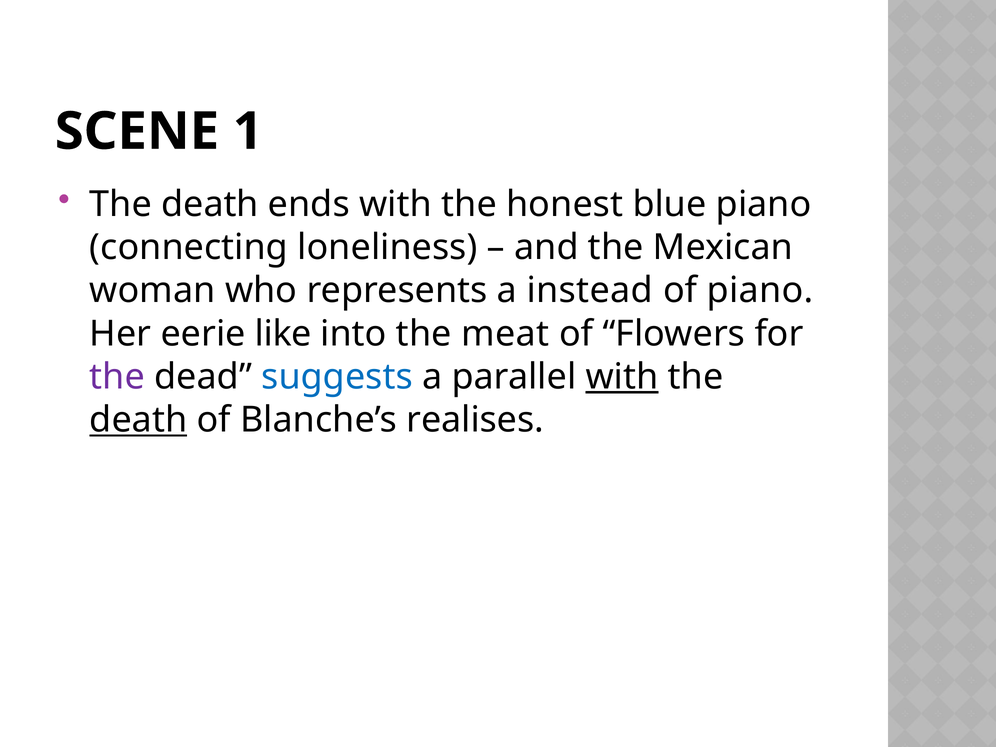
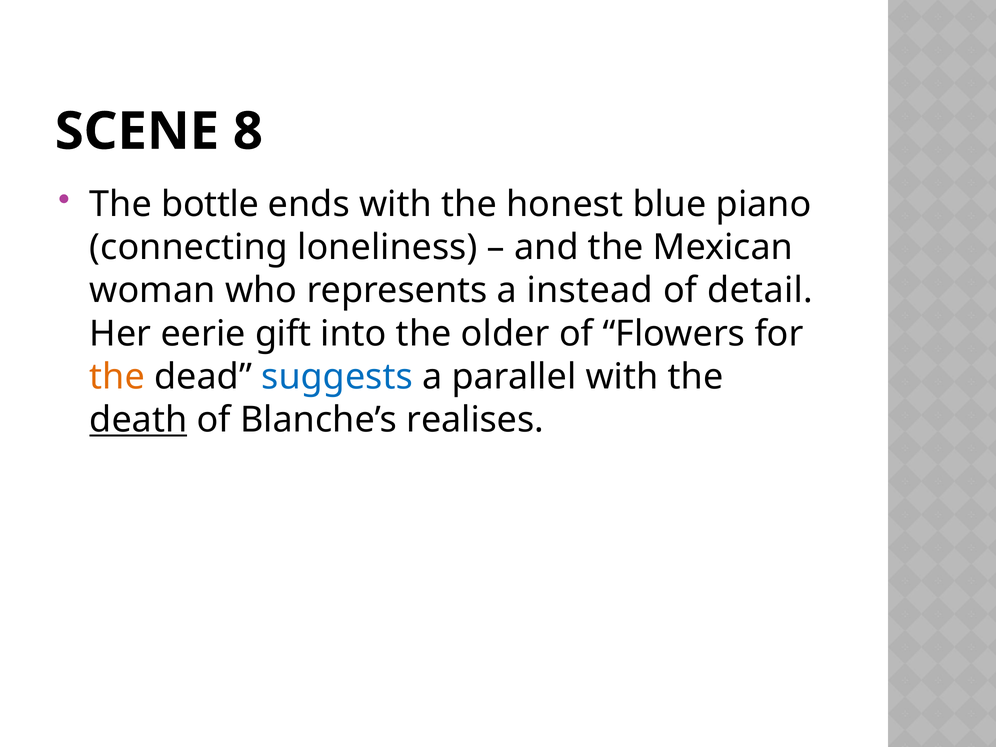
1: 1 -> 8 (248, 131)
death: death -> bottle (210, 204)
of piano: piano -> detail (760, 291)
like: like -> gift (283, 334)
meat: meat -> older (505, 334)
the colour: purple -> orange (117, 377)
with underline: present -> none (622, 377)
